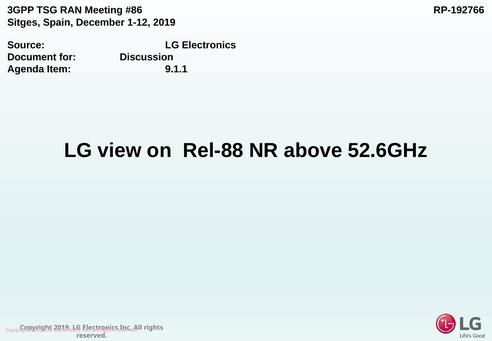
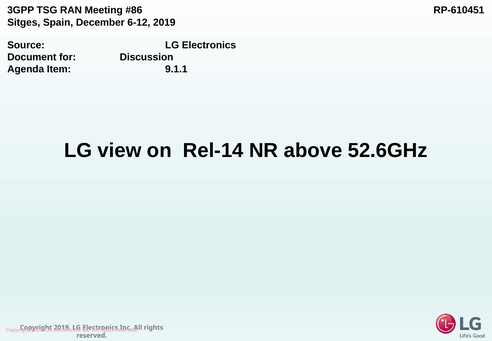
RP-192766: RP-192766 -> RP-610451 (459, 10)
1-12: 1-12 -> 6-12 (139, 22)
Rel-88: Rel-88 -> Rel-14 (213, 150)
